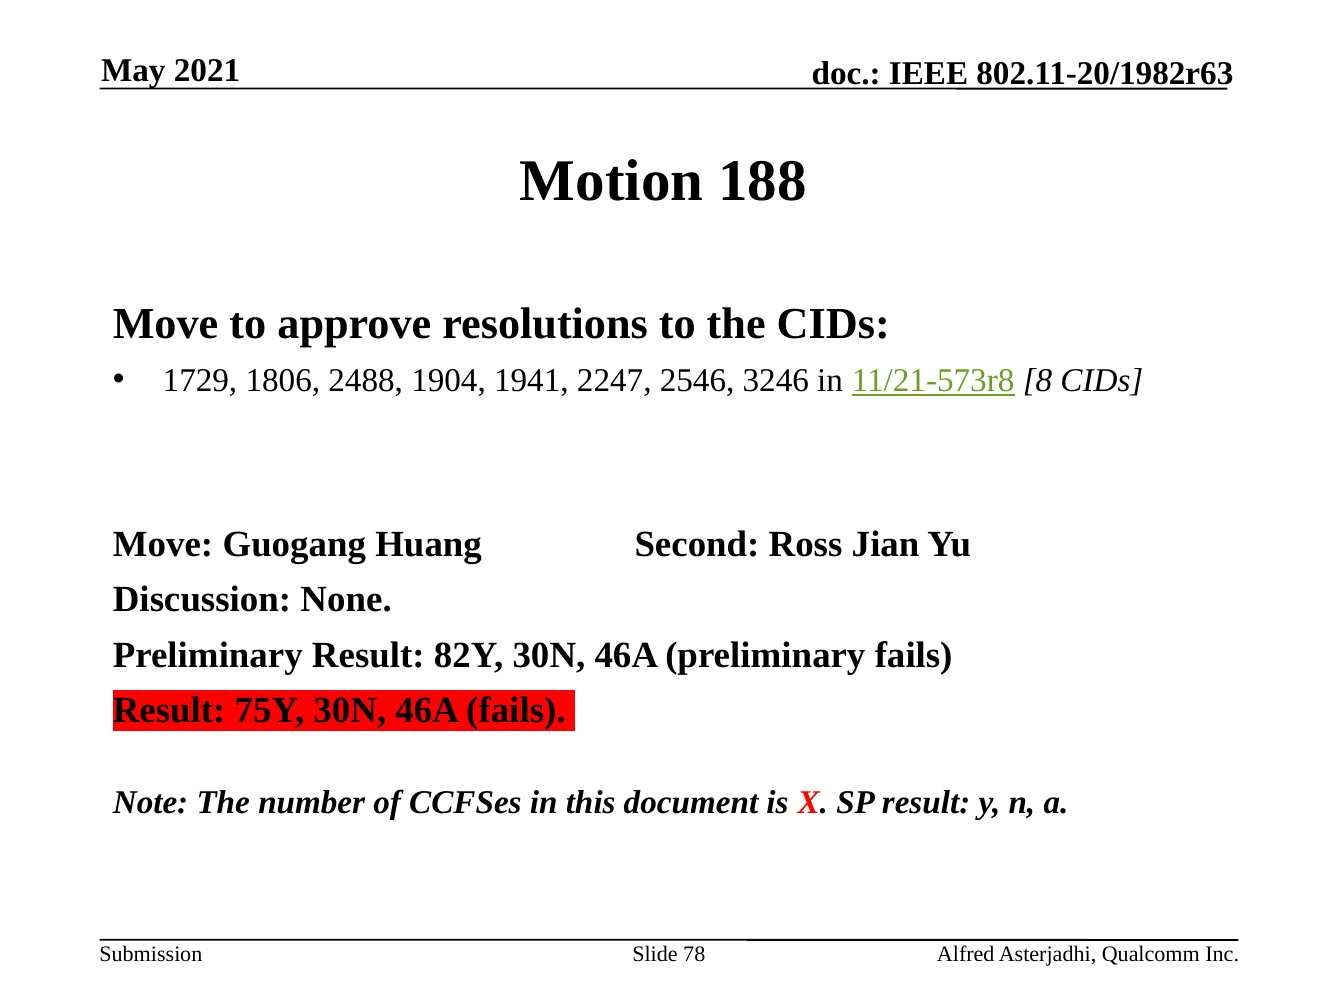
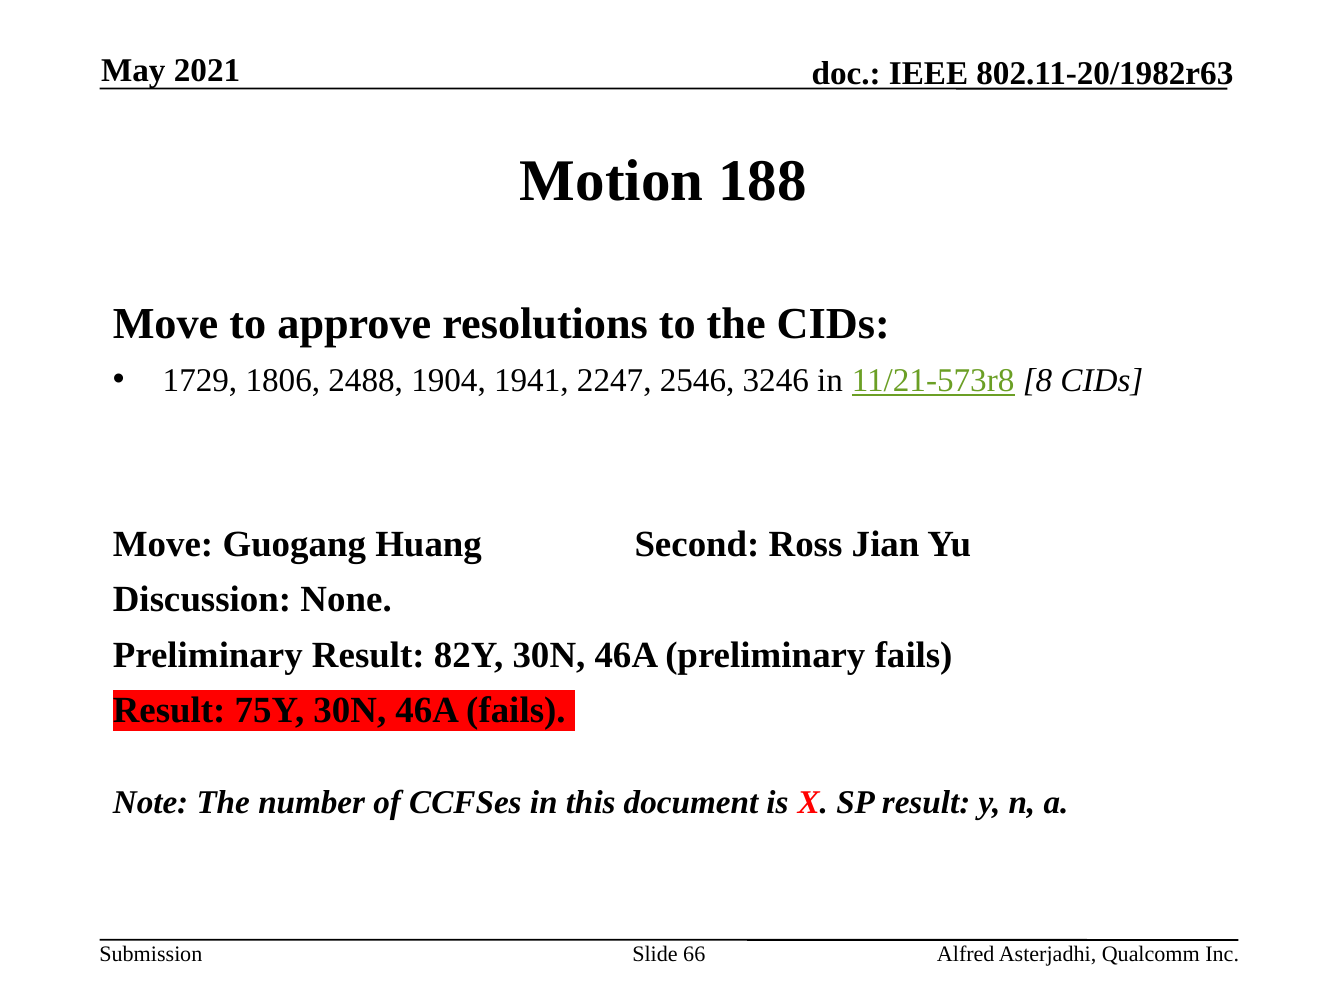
78: 78 -> 66 (694, 955)
